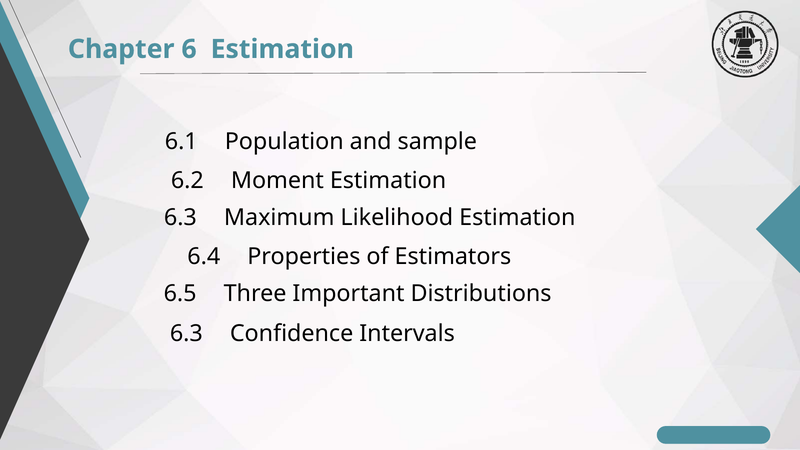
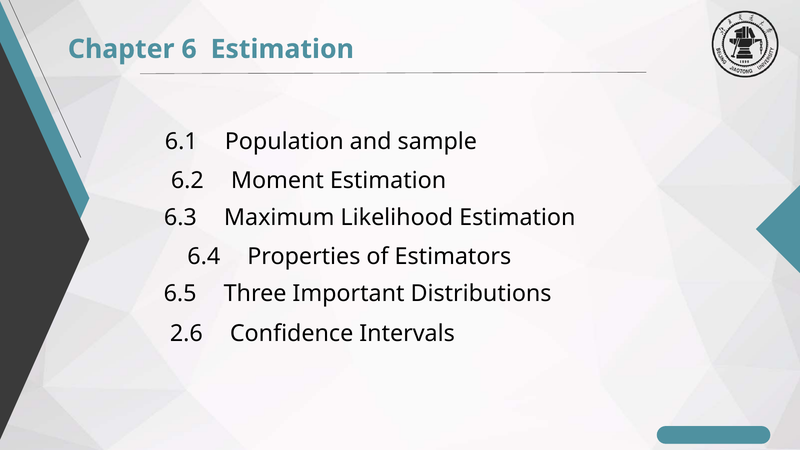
6.3: 6.3 -> 2.6 (186, 333)
